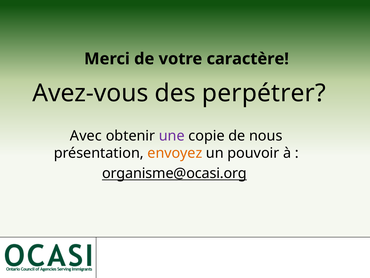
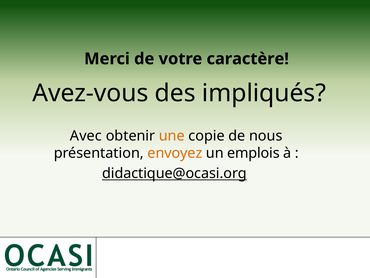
perpétrer: perpétrer -> impliqués (264, 93)
une colour: purple -> orange (172, 136)
pouvoir: pouvoir -> emplois (253, 153)
organisme@ocasi.org: organisme@ocasi.org -> didactique@ocasi.org (174, 173)
